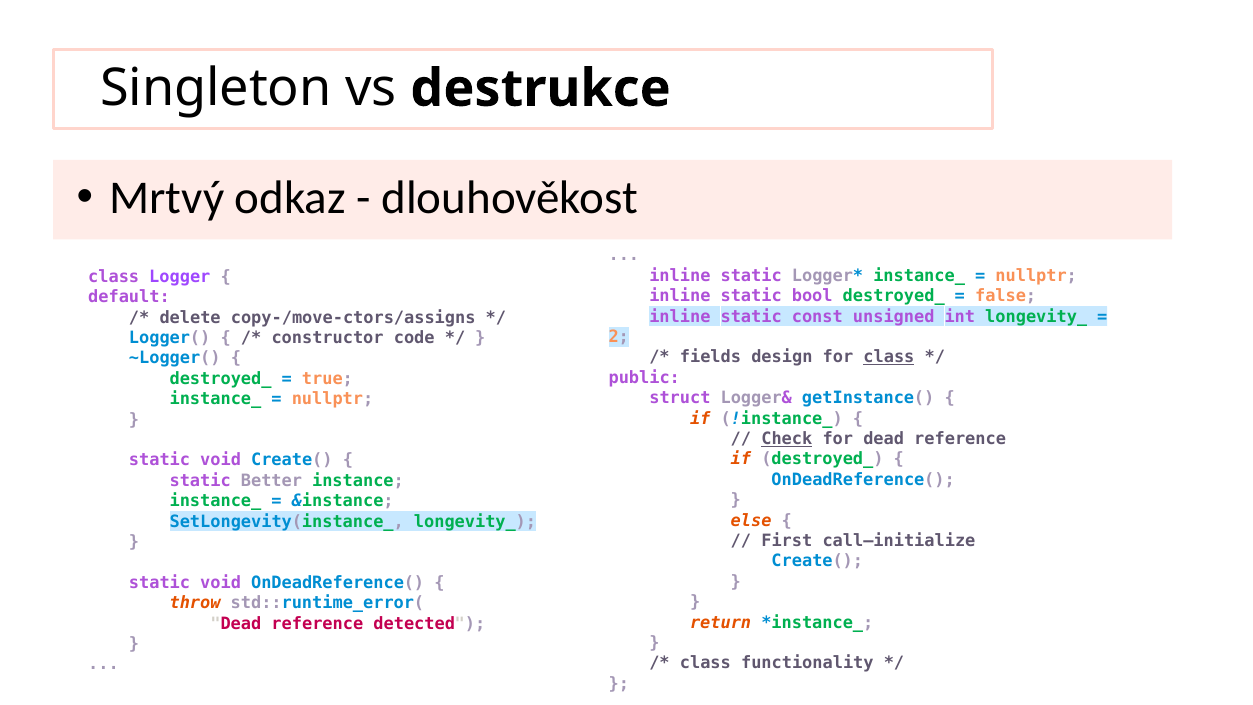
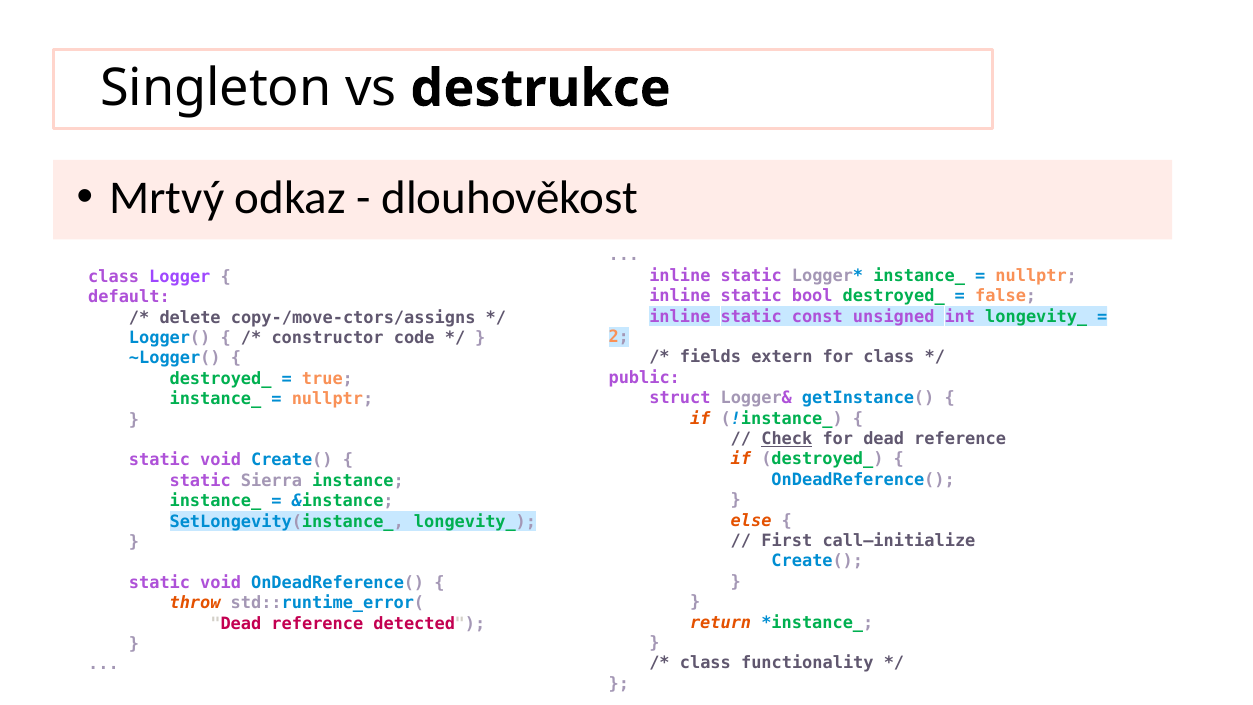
design: design -> extern (782, 357)
class underline: present -> none (889, 357)
Better: Better -> Sierra (271, 481)
